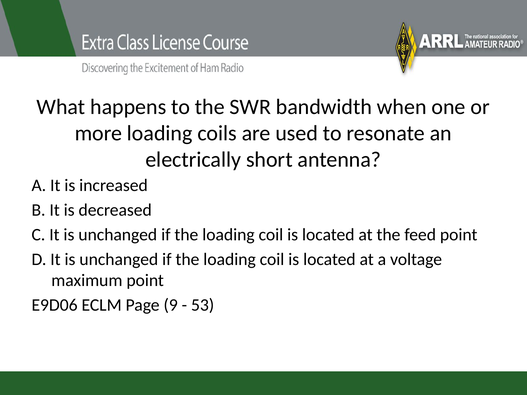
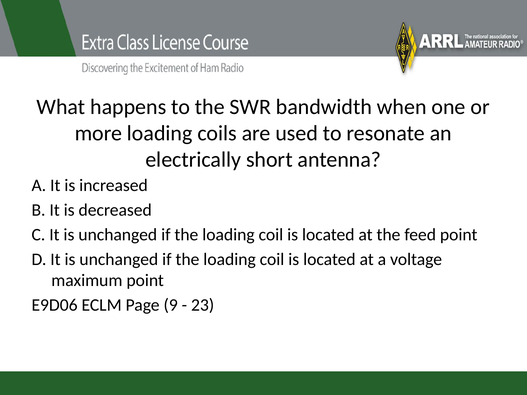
53: 53 -> 23 (203, 305)
